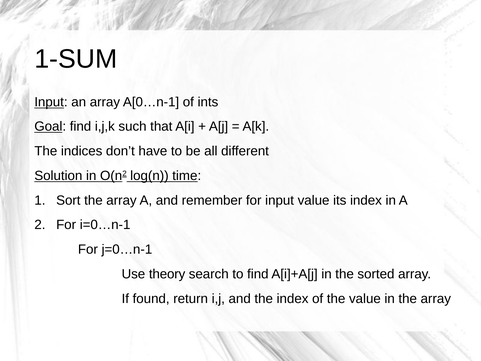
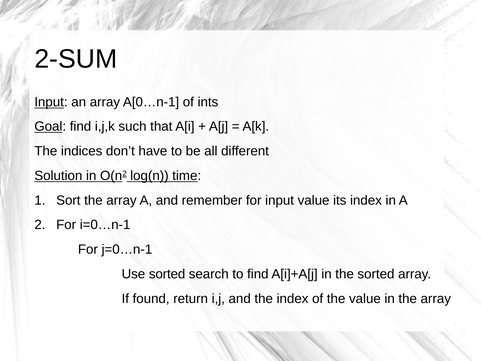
1-SUM: 1-SUM -> 2-SUM (76, 59)
Use theory: theory -> sorted (167, 274)
